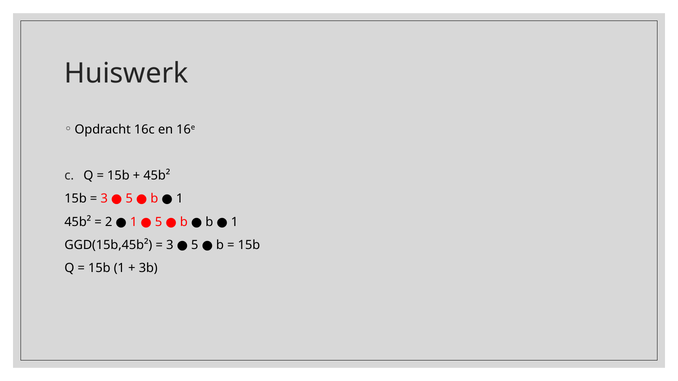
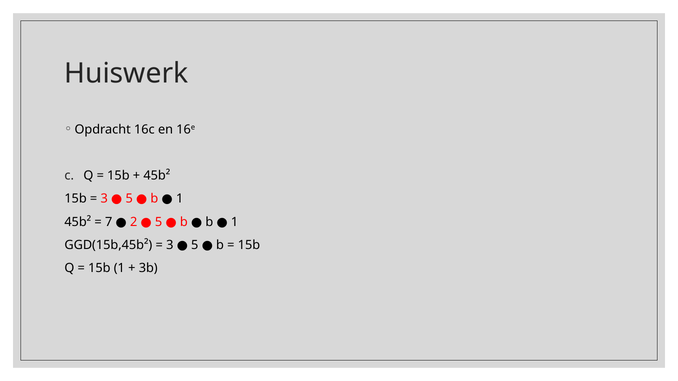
2: 2 -> 7 (109, 222)
1: 1 -> 2 (134, 222)
